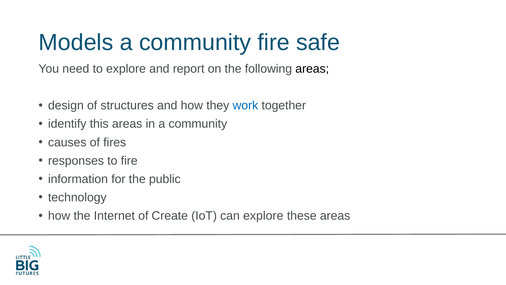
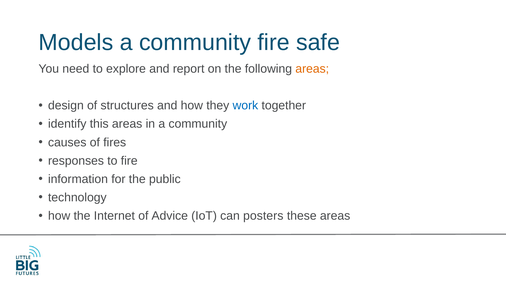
areas colour: black -> orange (312, 69)
Create: Create -> Advice (170, 216)
can explore: explore -> posters (263, 216)
